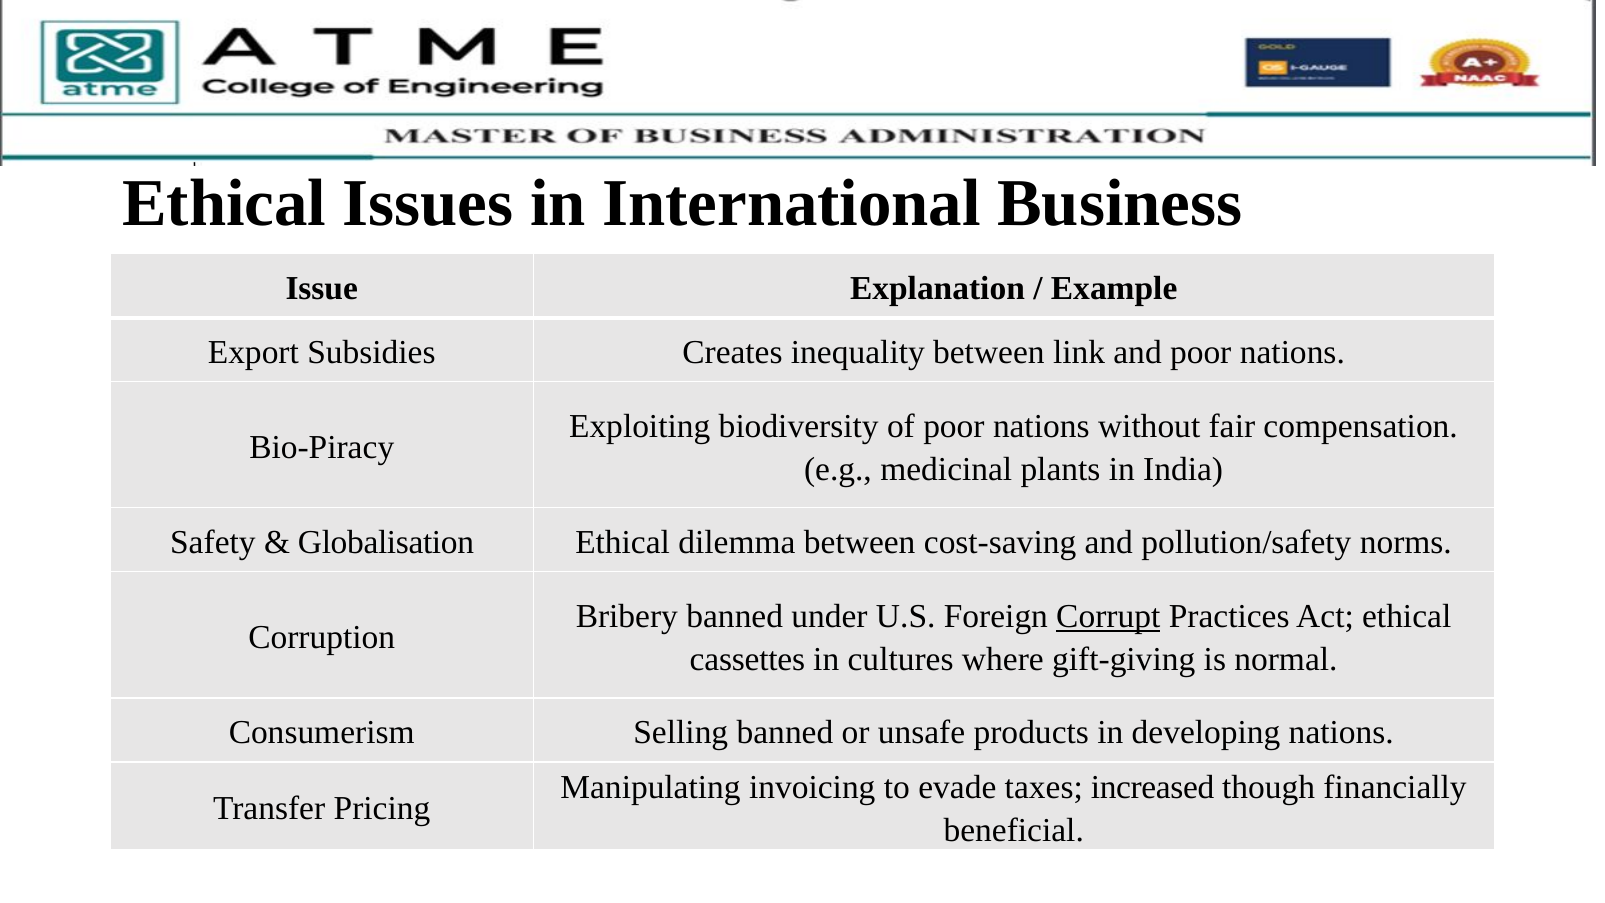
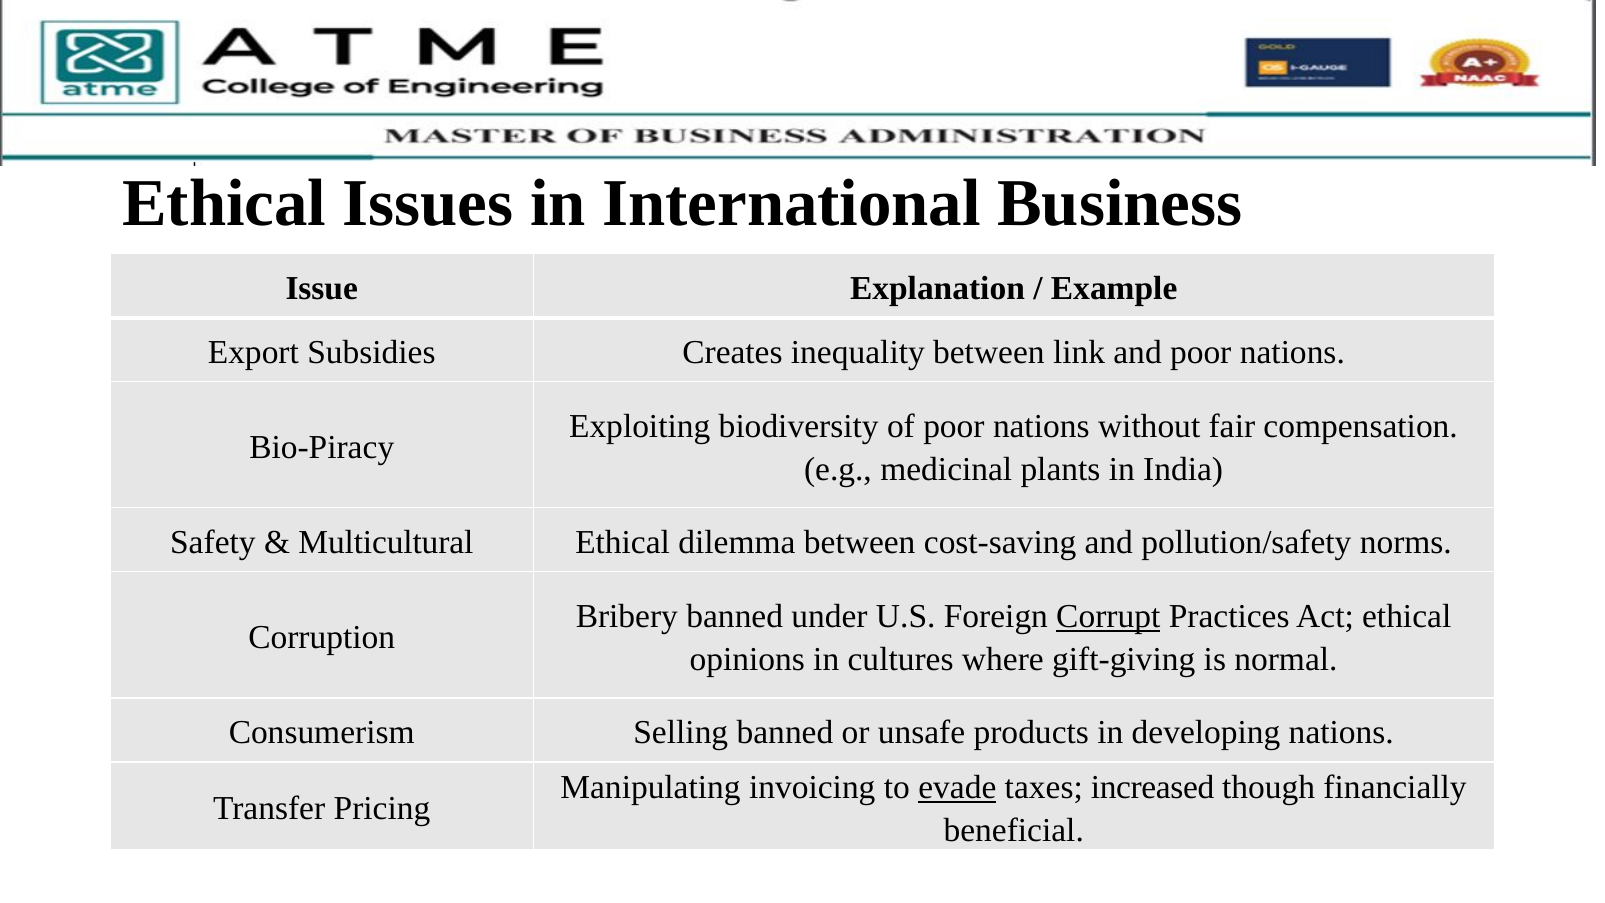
Globalisation: Globalisation -> Multicultural (386, 543)
cassettes: cassettes -> opinions (747, 659)
evade underline: none -> present (957, 787)
